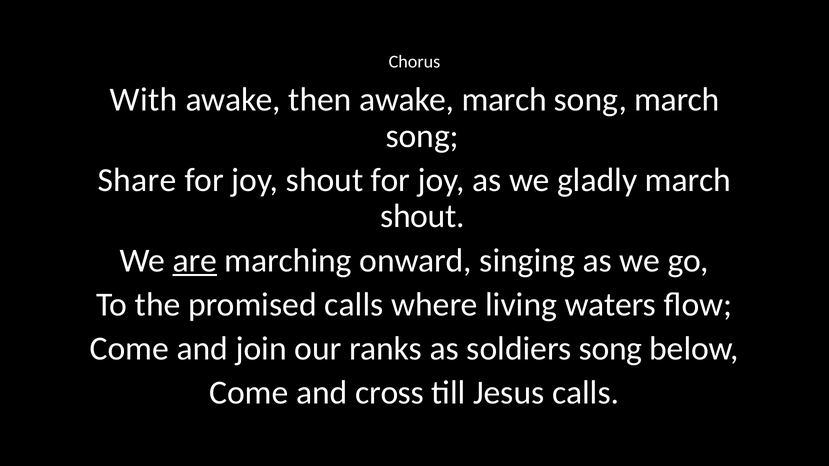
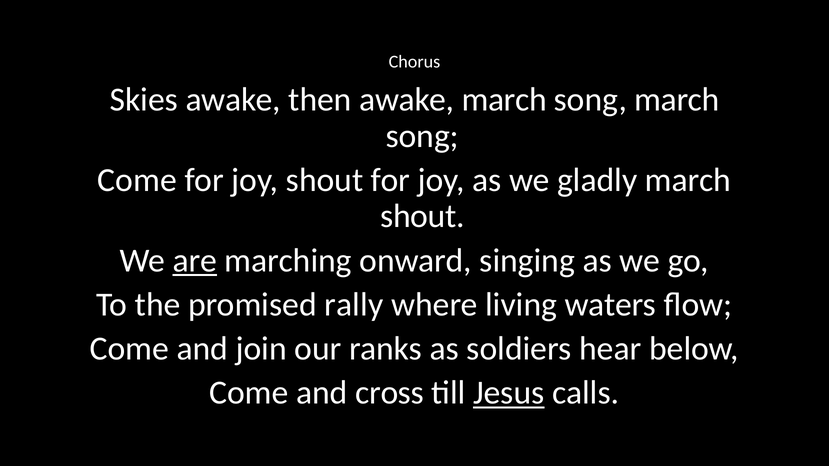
With: With -> Skies (144, 100)
Share: Share -> Come (137, 180)
promised calls: calls -> rally (354, 305)
soldiers song: song -> hear (610, 349)
Jesus underline: none -> present (509, 393)
